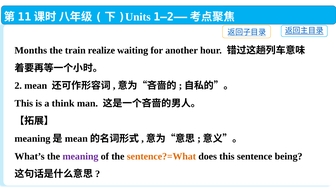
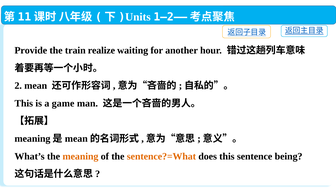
Months: Months -> Provide (31, 50)
think: think -> game (63, 103)
meaning colour: purple -> orange (80, 156)
